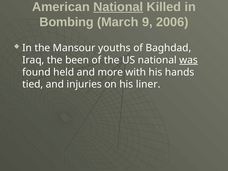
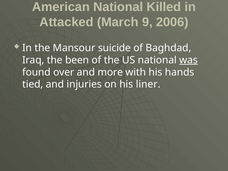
National underline: present -> none (118, 7)
Bombing: Bombing -> Attacked (66, 22)
youths: youths -> suicide (114, 48)
held: held -> over (64, 72)
